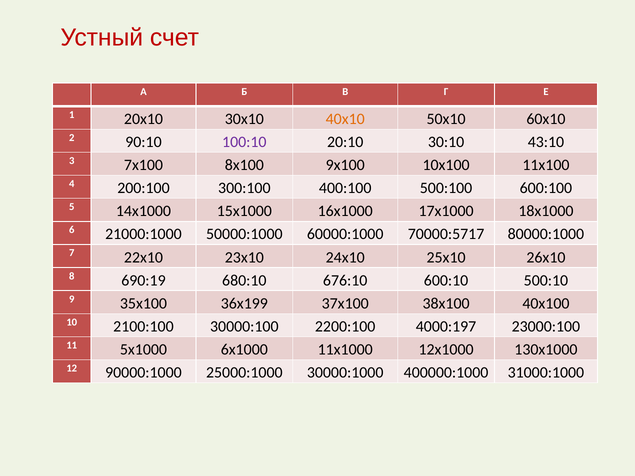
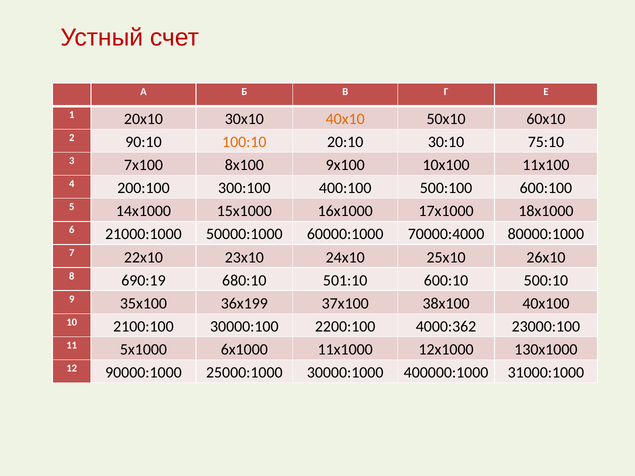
100:10 colour: purple -> orange (244, 142)
43:10: 43:10 -> 75:10 (546, 142)
70000:5717: 70000:5717 -> 70000:4000 (446, 234)
676:10: 676:10 -> 501:10 (345, 280)
4000:197: 4000:197 -> 4000:362 (446, 327)
